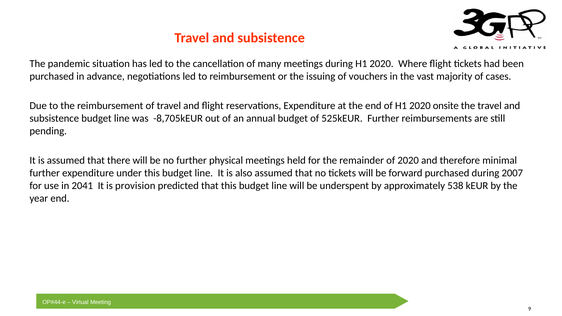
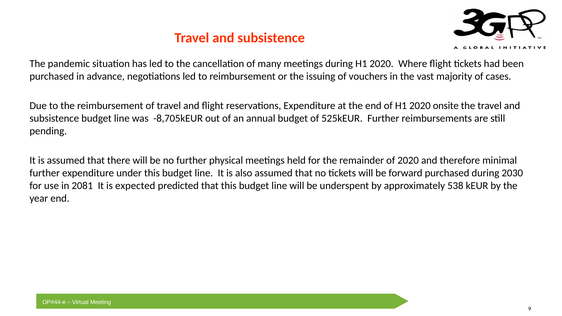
2007: 2007 -> 2030 (512, 173)
2041: 2041 -> 2081 (82, 186)
provision: provision -> expected (135, 186)
